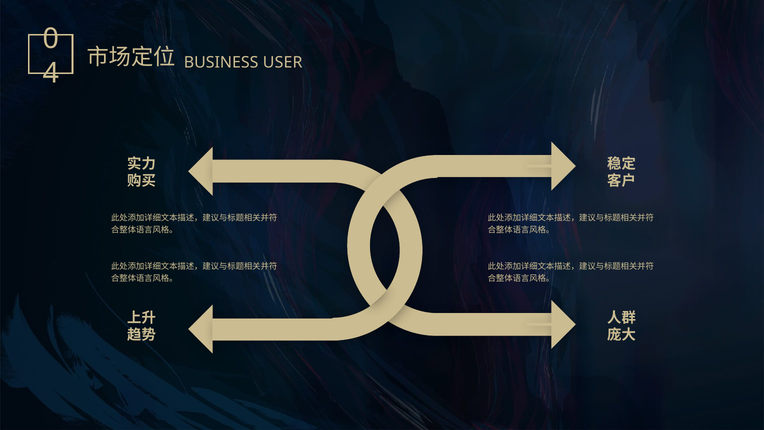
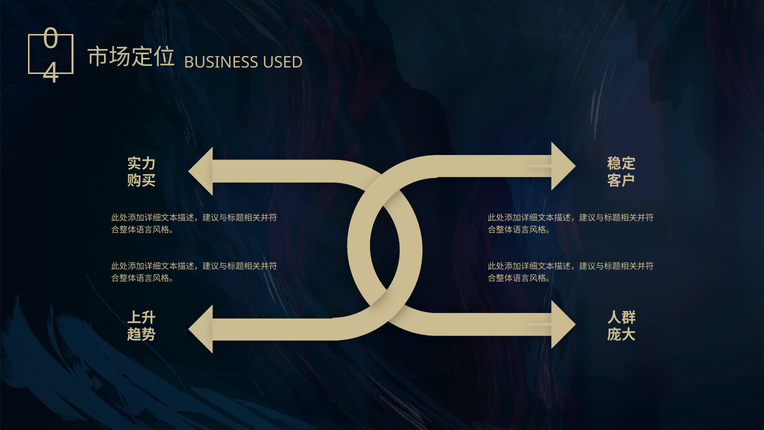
USER: USER -> USED (283, 63)
